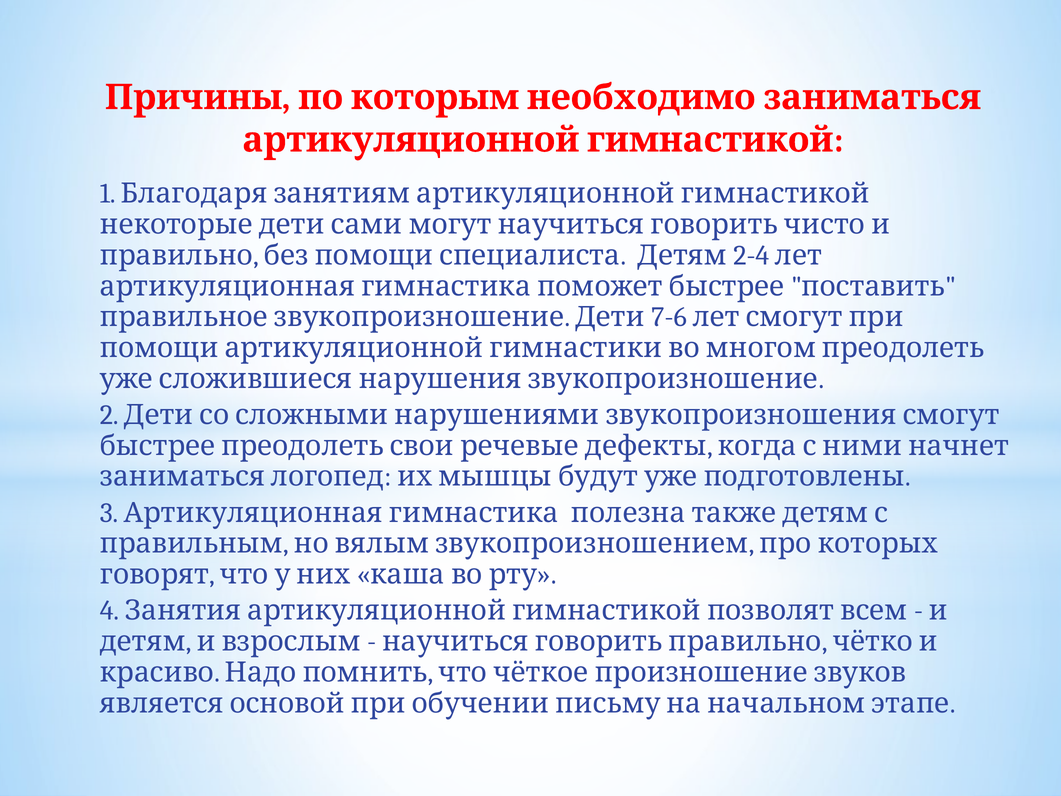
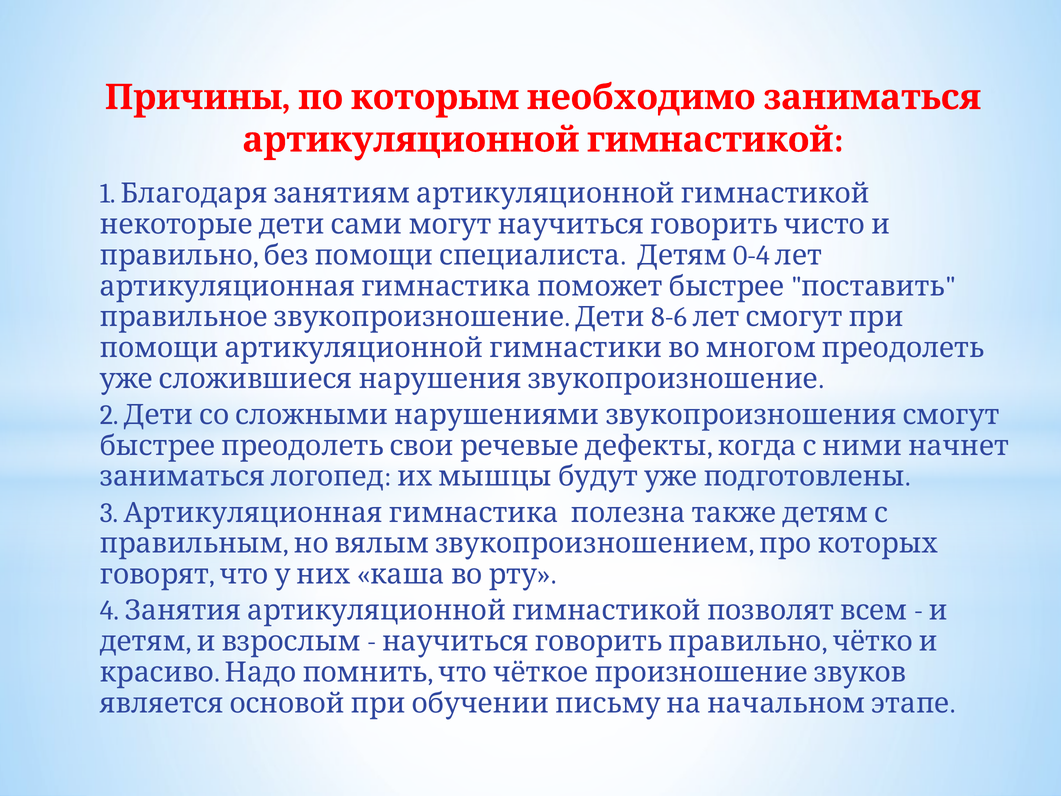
2-4: 2-4 -> 0-4 (751, 255)
7-6: 7-6 -> 8-6 (669, 317)
